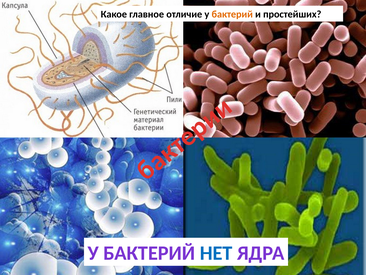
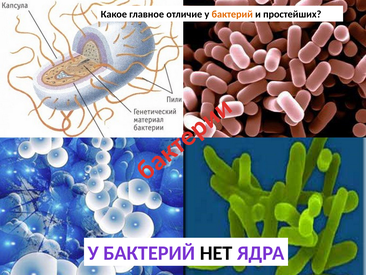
НЕТ colour: blue -> black (216, 253)
